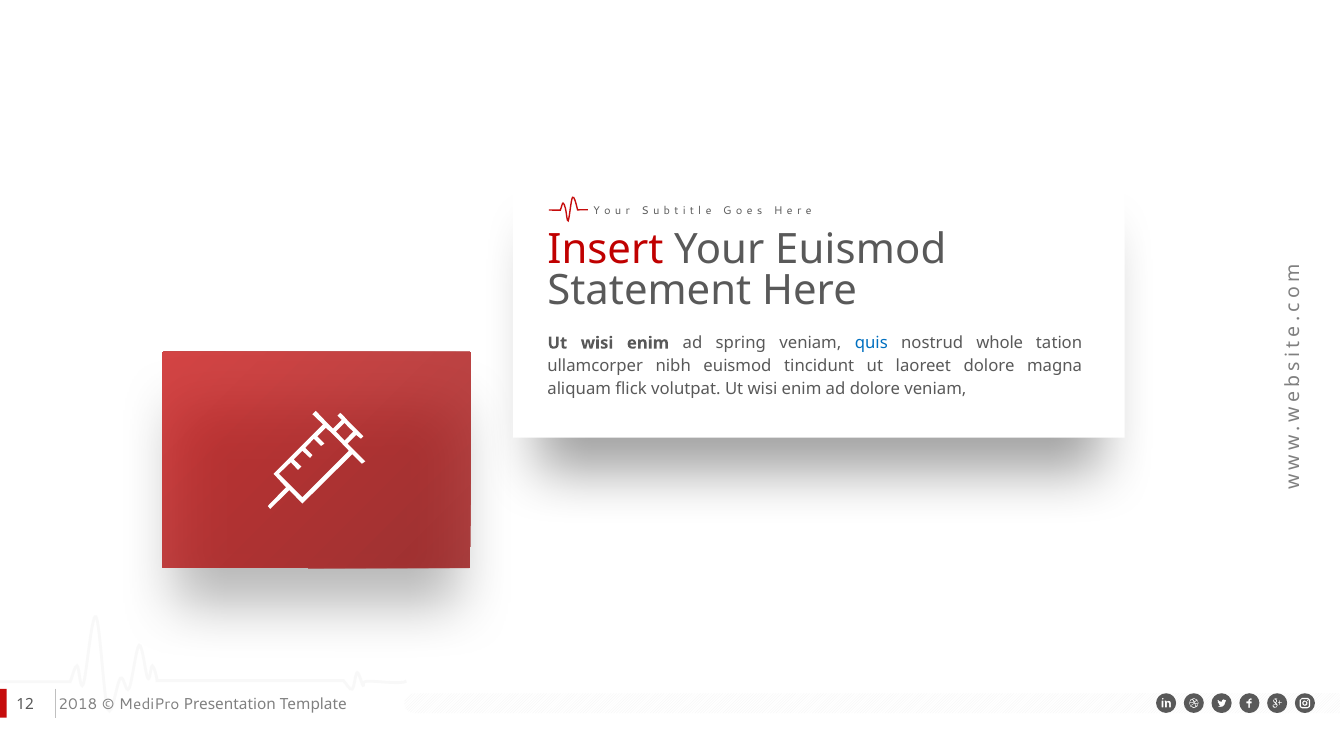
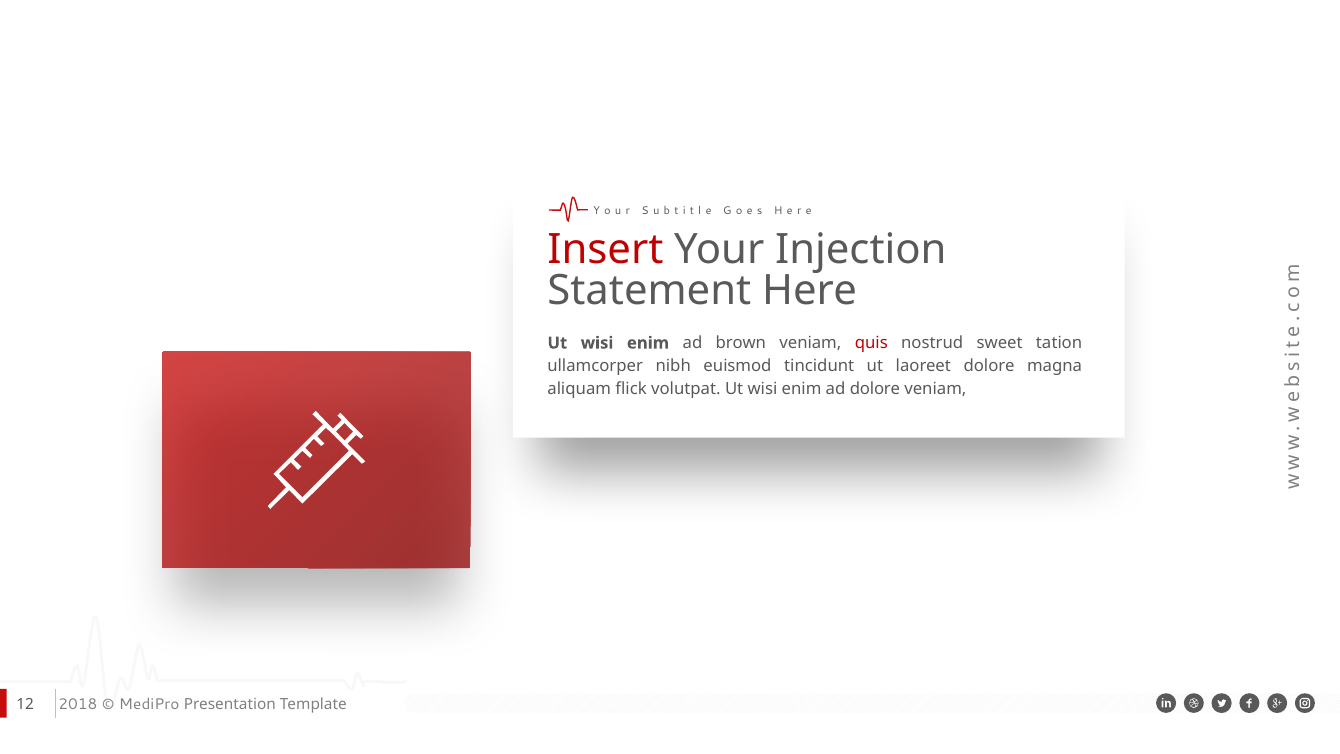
Your Euismod: Euismod -> Injection (861, 250)
spring: spring -> brown (741, 343)
quis colour: blue -> red (871, 343)
whole: whole -> sweet (1000, 343)
